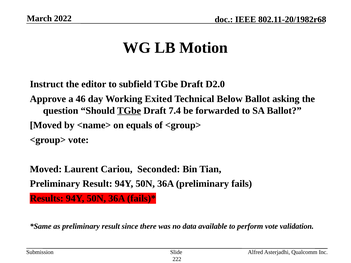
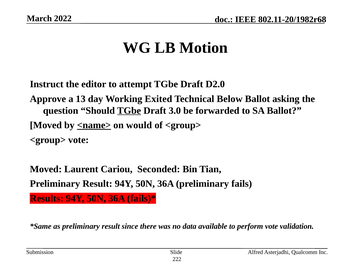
subfield: subfield -> attempt (135, 84)
46: 46 -> 13 (81, 99)
7.4: 7.4 -> 3.0 (175, 111)
<name> underline: none -> present (94, 125)
equals: equals -> would (139, 125)
